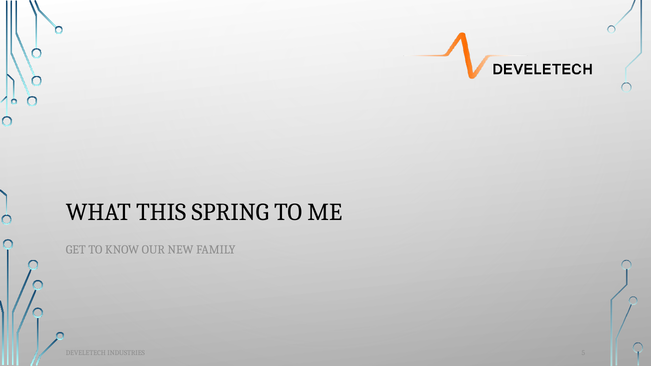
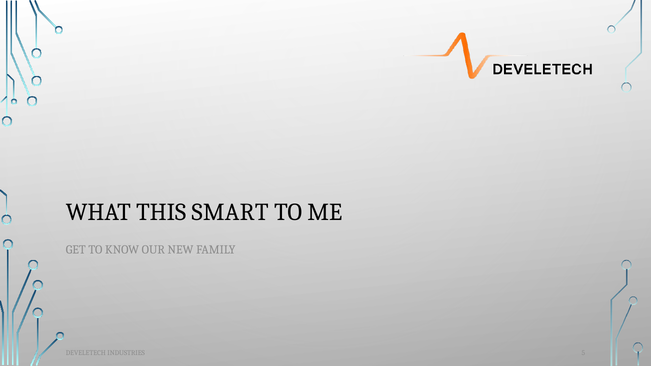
SPRING: SPRING -> SMART (230, 212)
